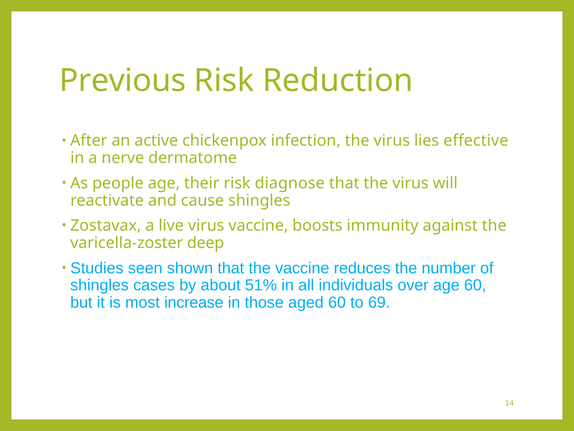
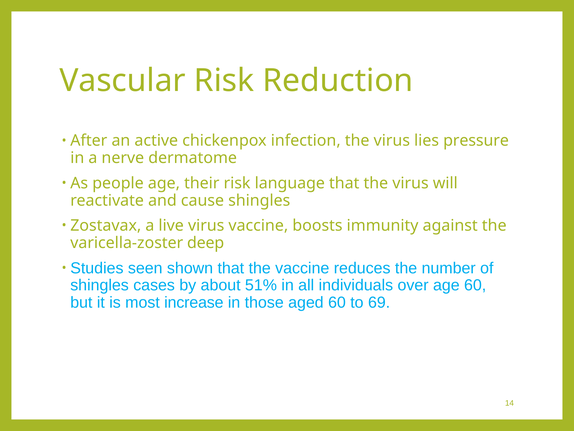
Previous: Previous -> Vascular (123, 81)
effective: effective -> pressure (476, 141)
diagnose: diagnose -> language (290, 183)
